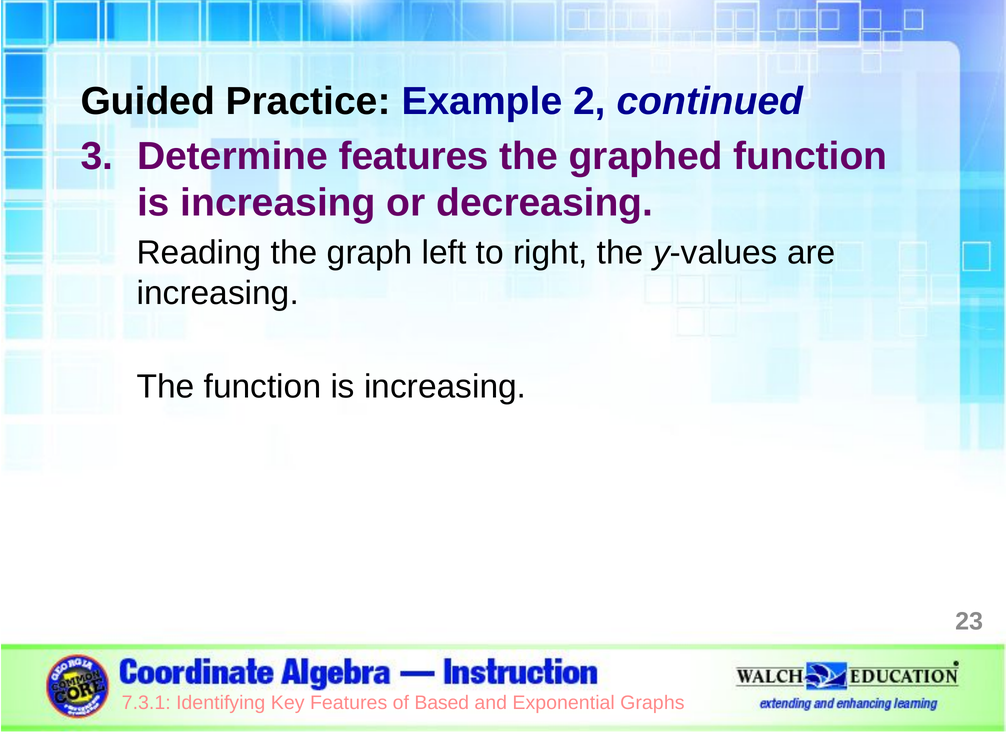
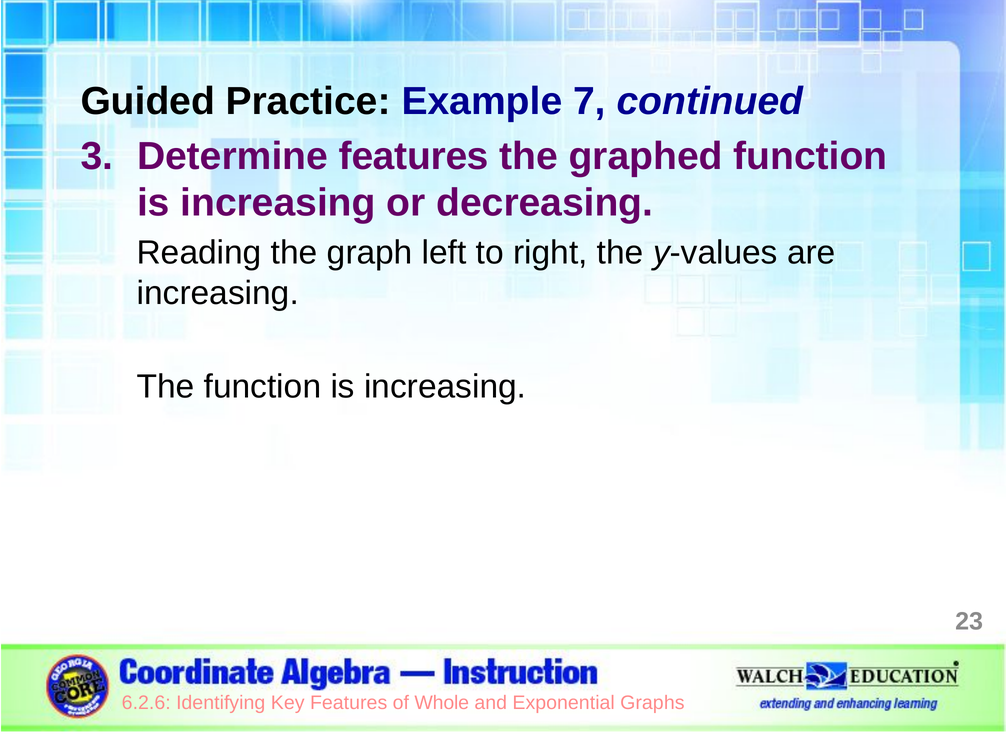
2: 2 -> 7 (589, 102)
7.3.1: 7.3.1 -> 6.2.6 (146, 703)
Based: Based -> Whole (442, 703)
